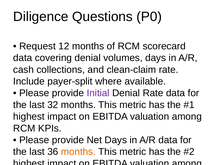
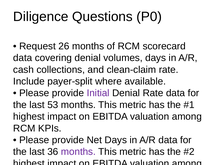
12: 12 -> 26 (64, 46)
32: 32 -> 53 (53, 105)
months colour: orange -> purple (78, 152)
